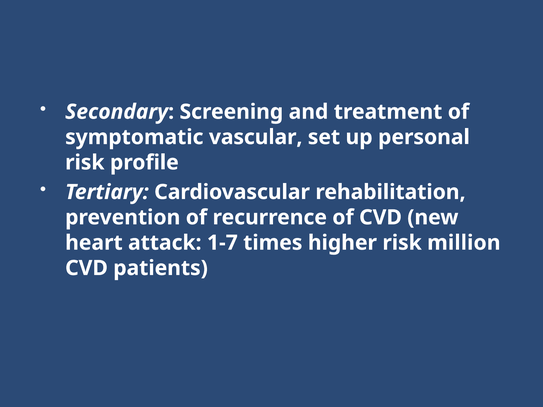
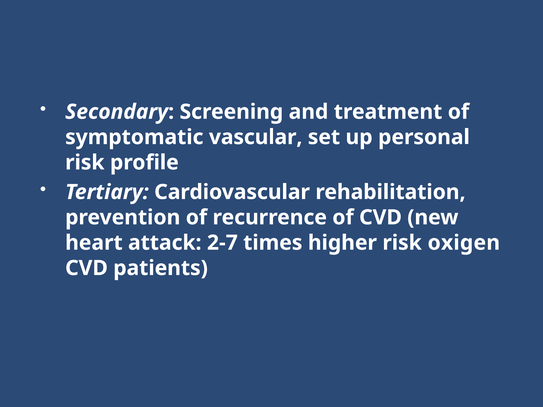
1-7: 1-7 -> 2-7 (222, 243)
million: million -> oxigen (464, 243)
